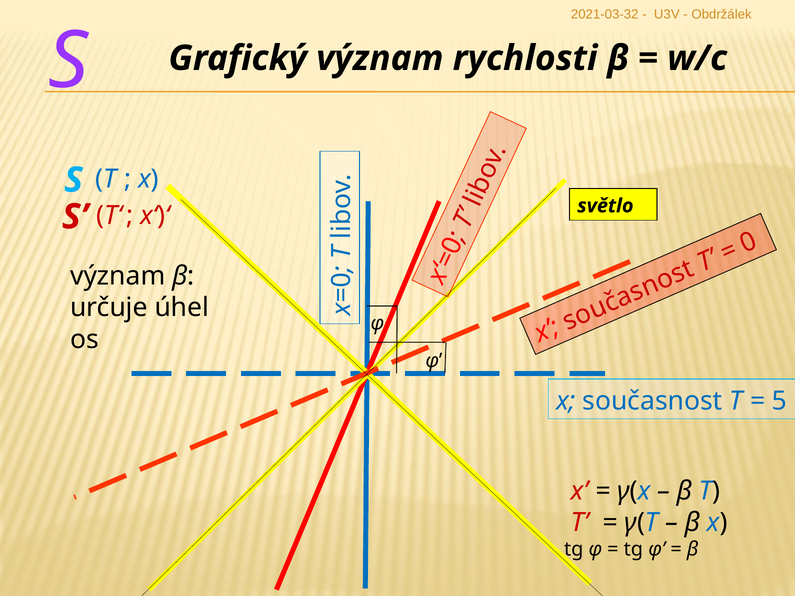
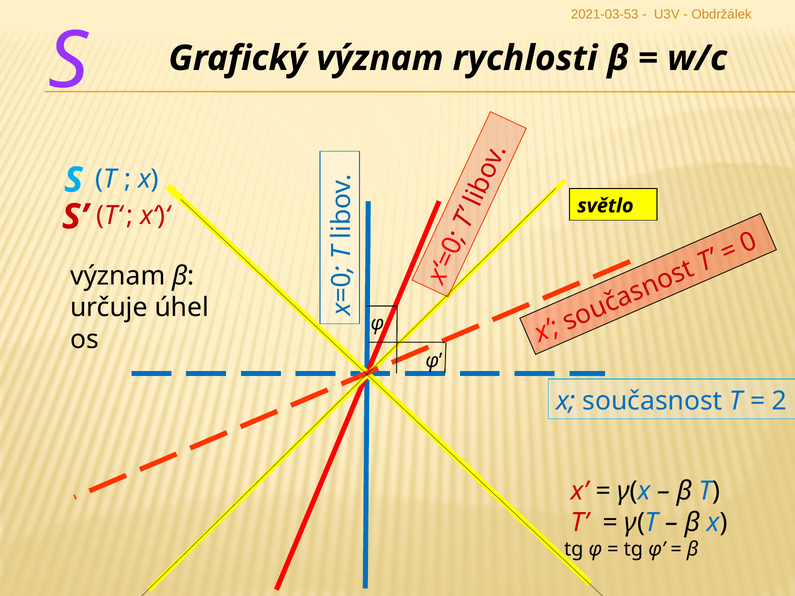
2021-03-32: 2021-03-32 -> 2021-03-53 (605, 15)
5: 5 -> 2 (779, 401)
